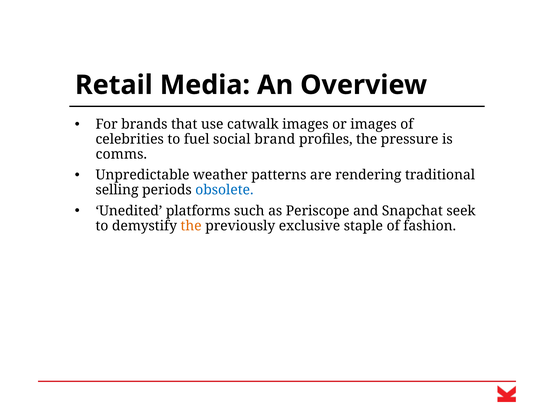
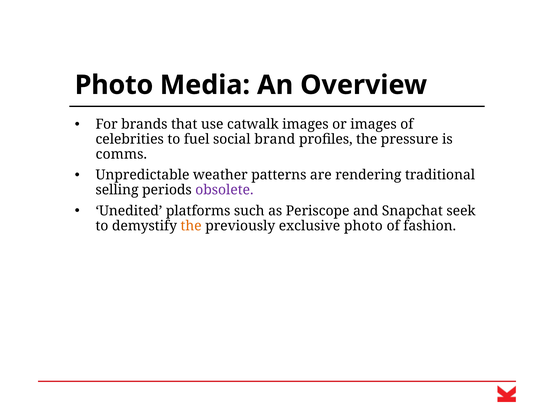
Retail: Retail -> Photo (114, 85)
obsolete colour: blue -> purple (224, 190)
exclusive staple: staple -> photo (363, 225)
